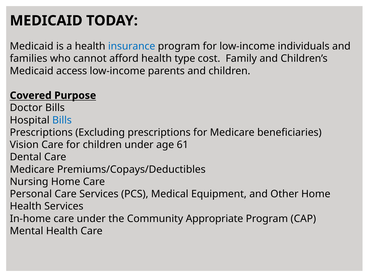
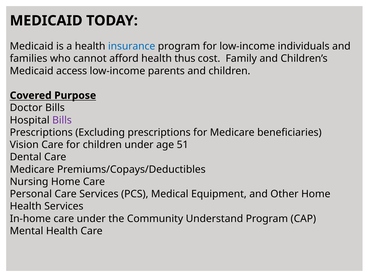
type: type -> thus (185, 59)
Bills colour: blue -> purple (62, 120)
61: 61 -> 51 (183, 145)
Appropriate: Appropriate -> Understand (214, 218)
